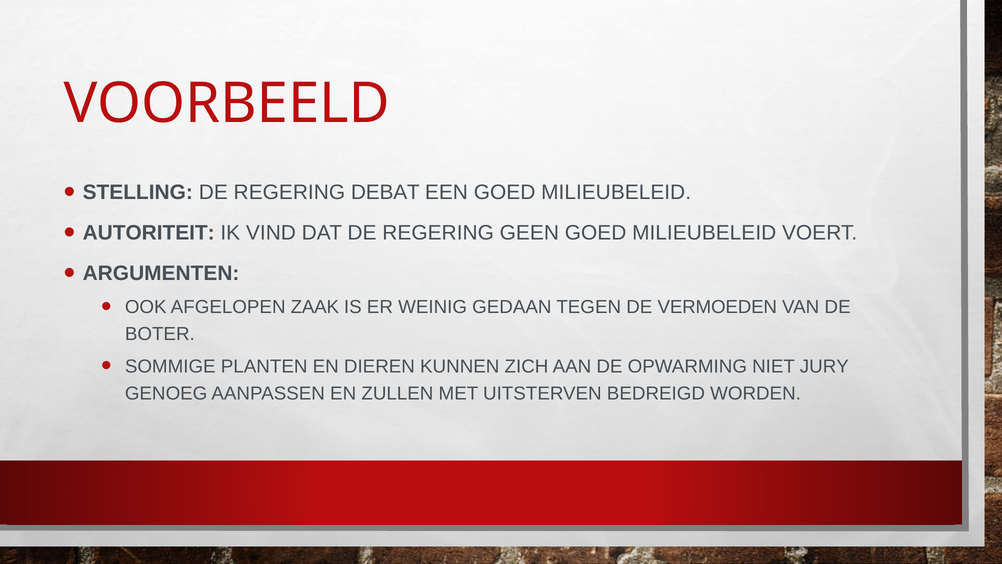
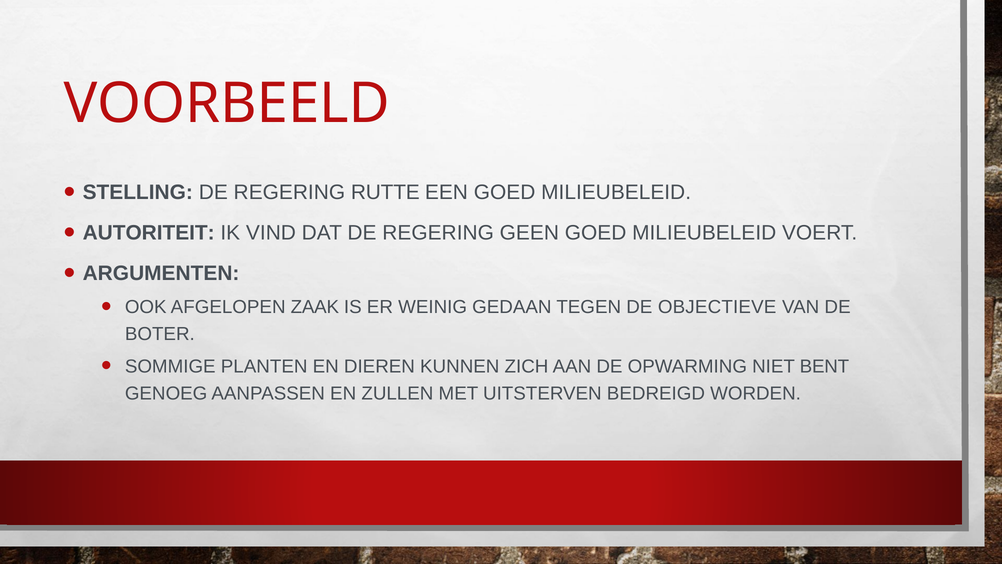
DEBAT: DEBAT -> RUTTE (385, 192)
VERMOEDEN: VERMOEDEN -> OBJECTIEVE (717, 307)
JURY: JURY -> BENT (824, 366)
